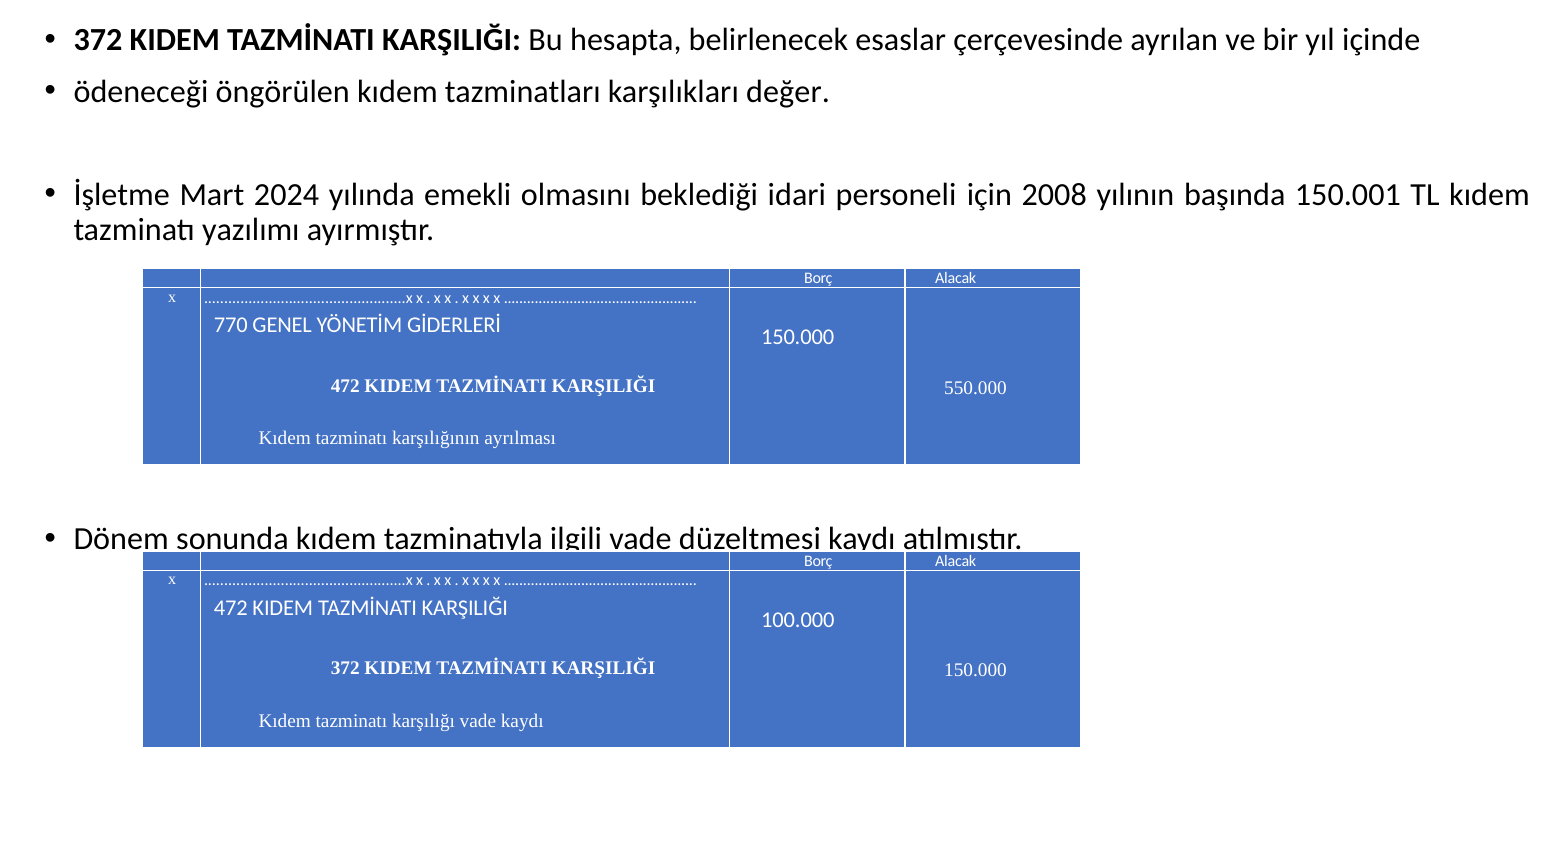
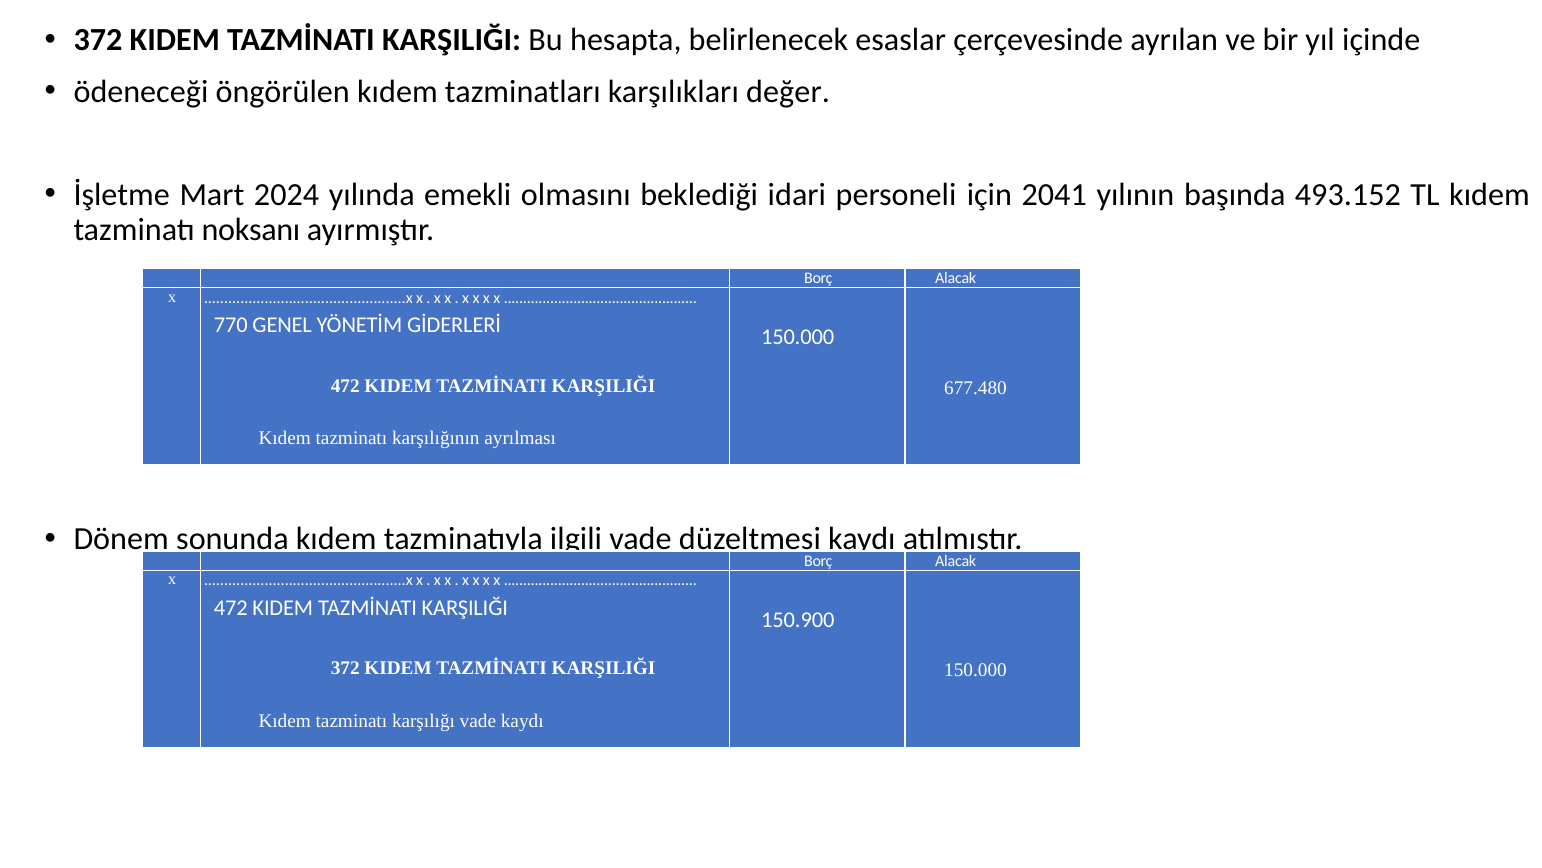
2008: 2008 -> 2041 (1054, 194)
150.001: 150.001 -> 493.152 (1348, 194)
yazılımı: yazılımı -> noksanı (251, 230)
550.000: 550.000 -> 677.480 (975, 388)
100.000: 100.000 -> 150.900 (798, 619)
